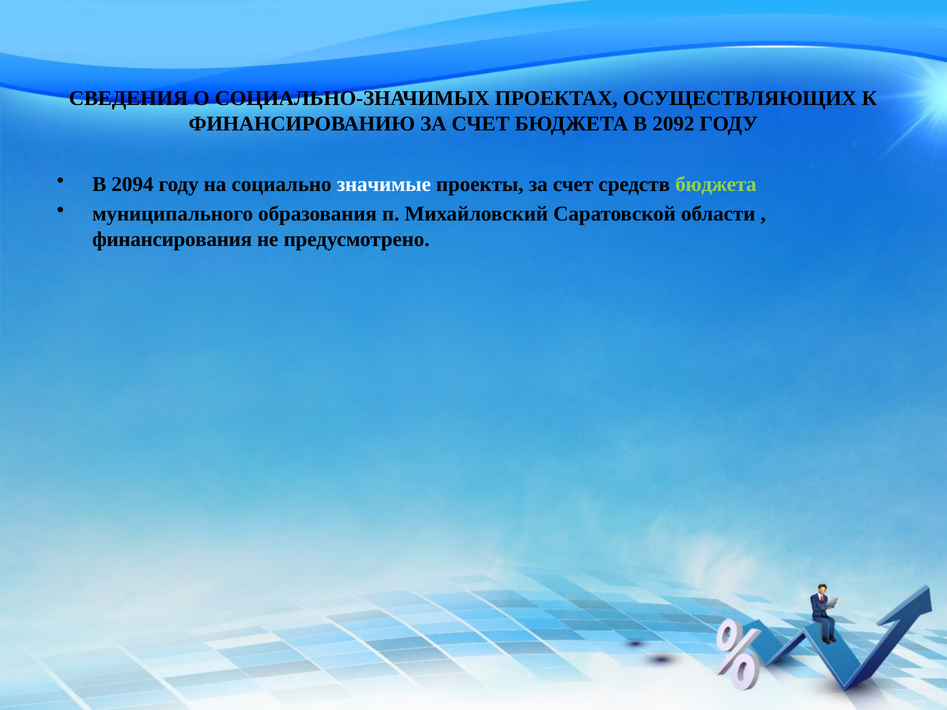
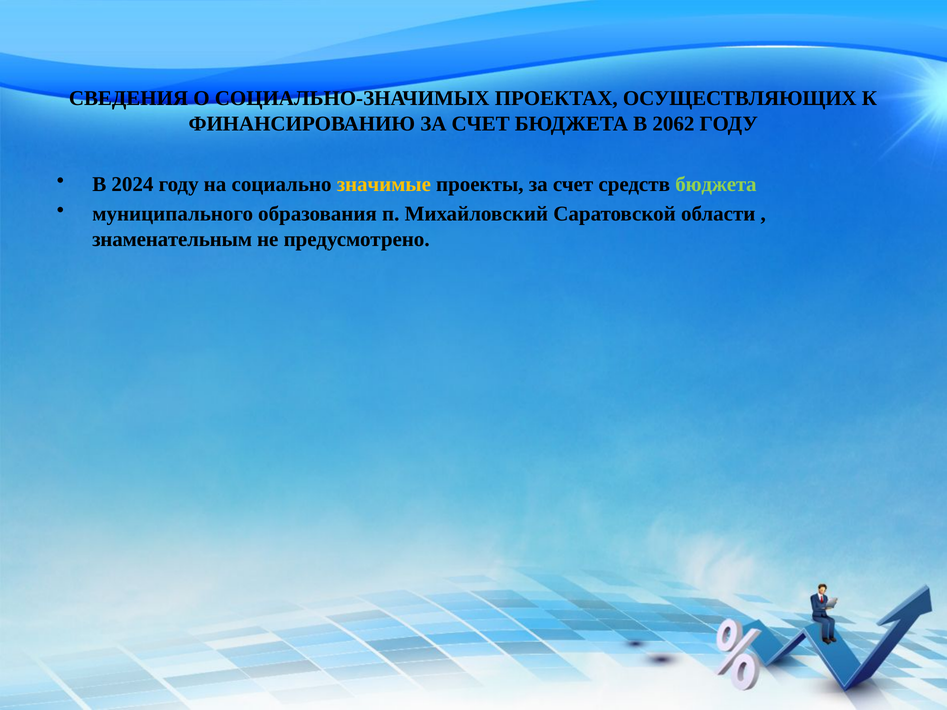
2092: 2092 -> 2062 (673, 124)
2094: 2094 -> 2024 (132, 185)
значимые colour: white -> yellow (384, 185)
финансирования: финансирования -> знаменательным (172, 239)
